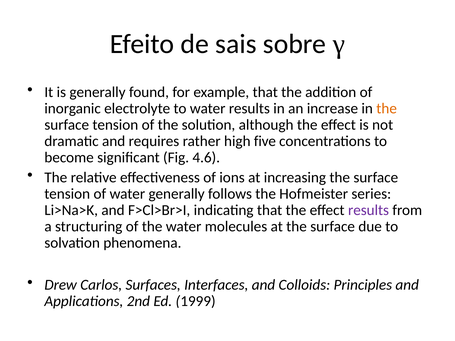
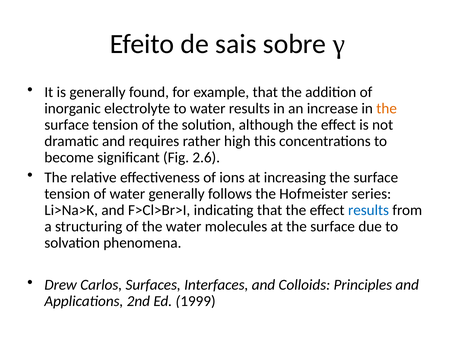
five: five -> this (265, 141)
4.6: 4.6 -> 2.6 (206, 158)
results colour: purple -> blue (369, 210)
